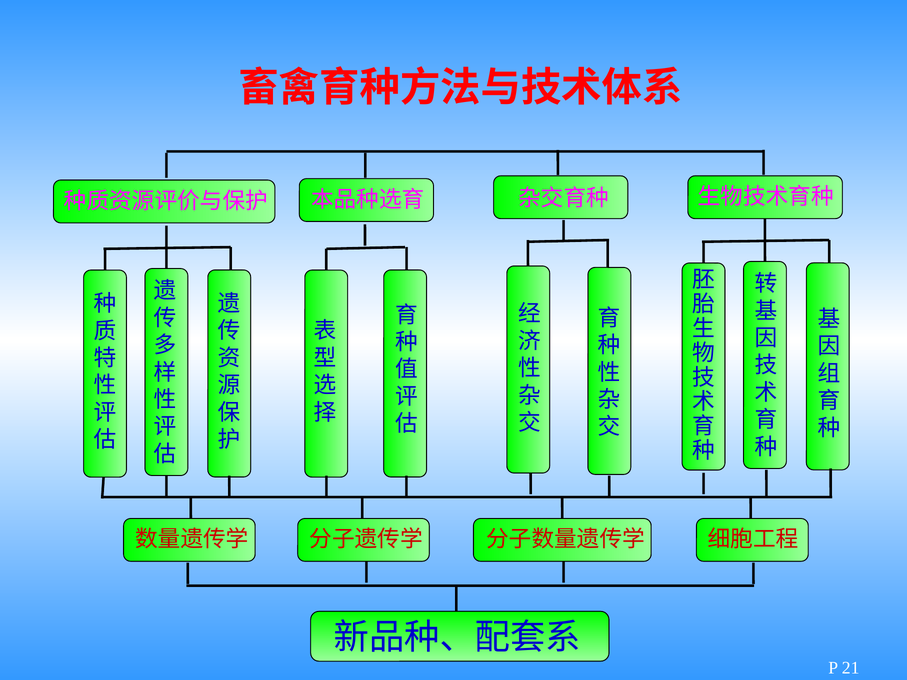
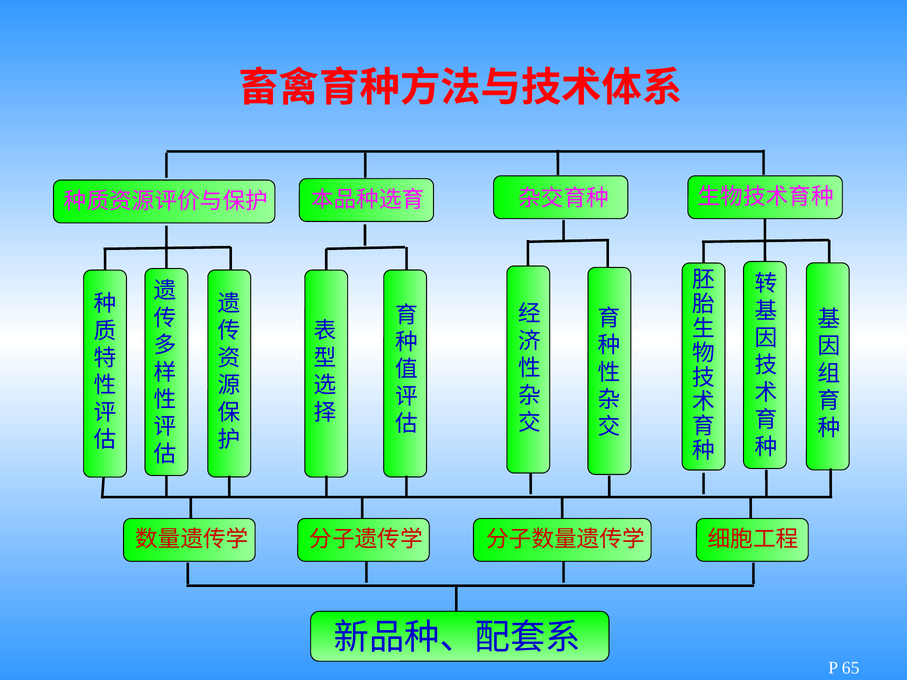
21: 21 -> 65 (851, 668)
